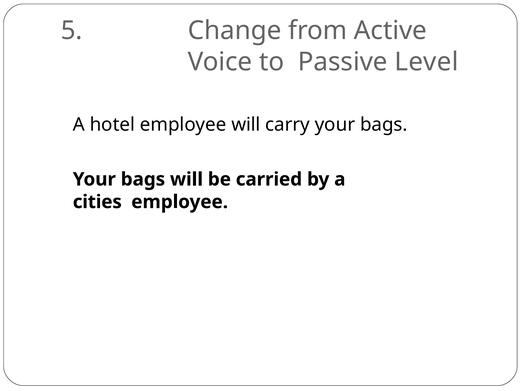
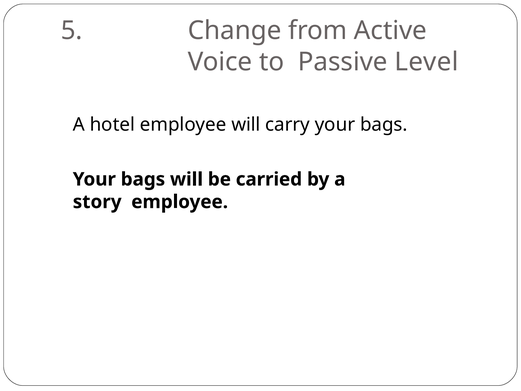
cities: cities -> story (97, 202)
